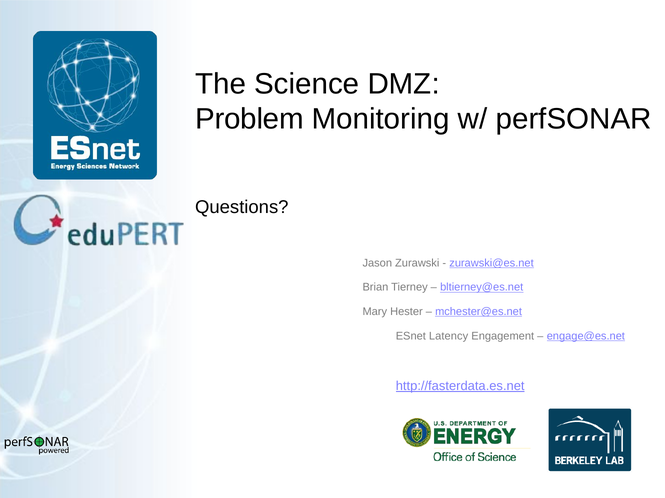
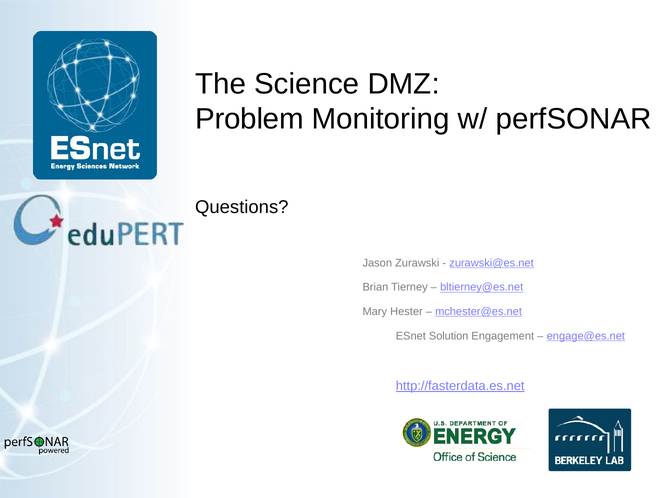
Latency: Latency -> Solution (449, 336)
